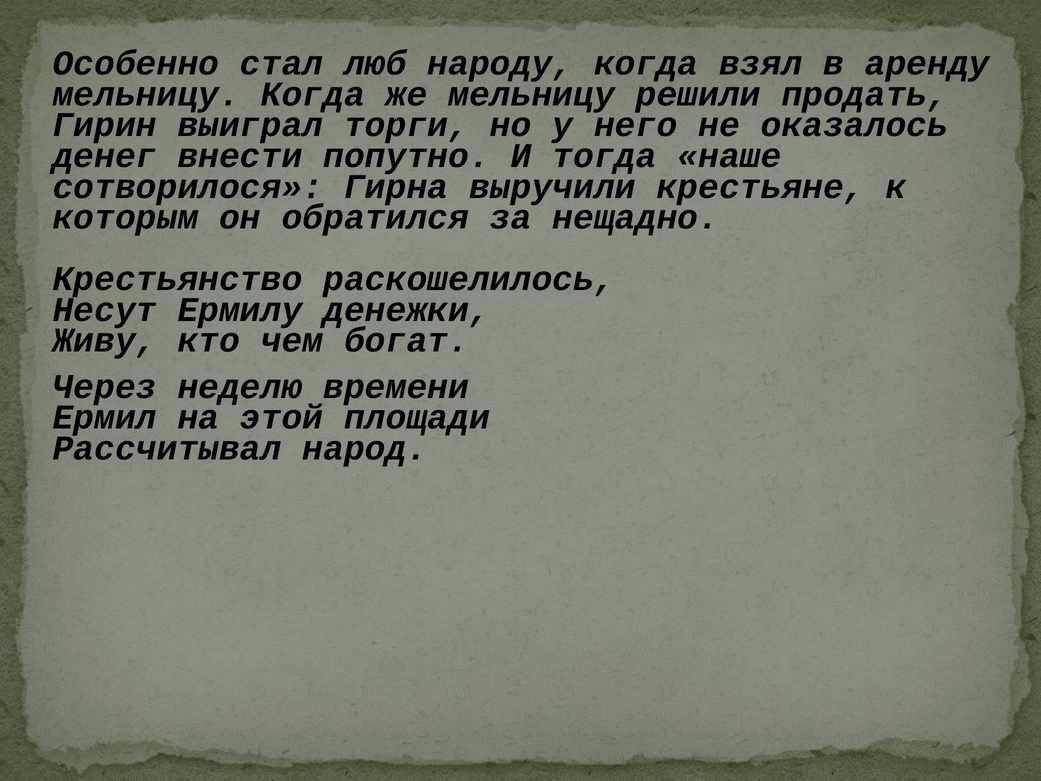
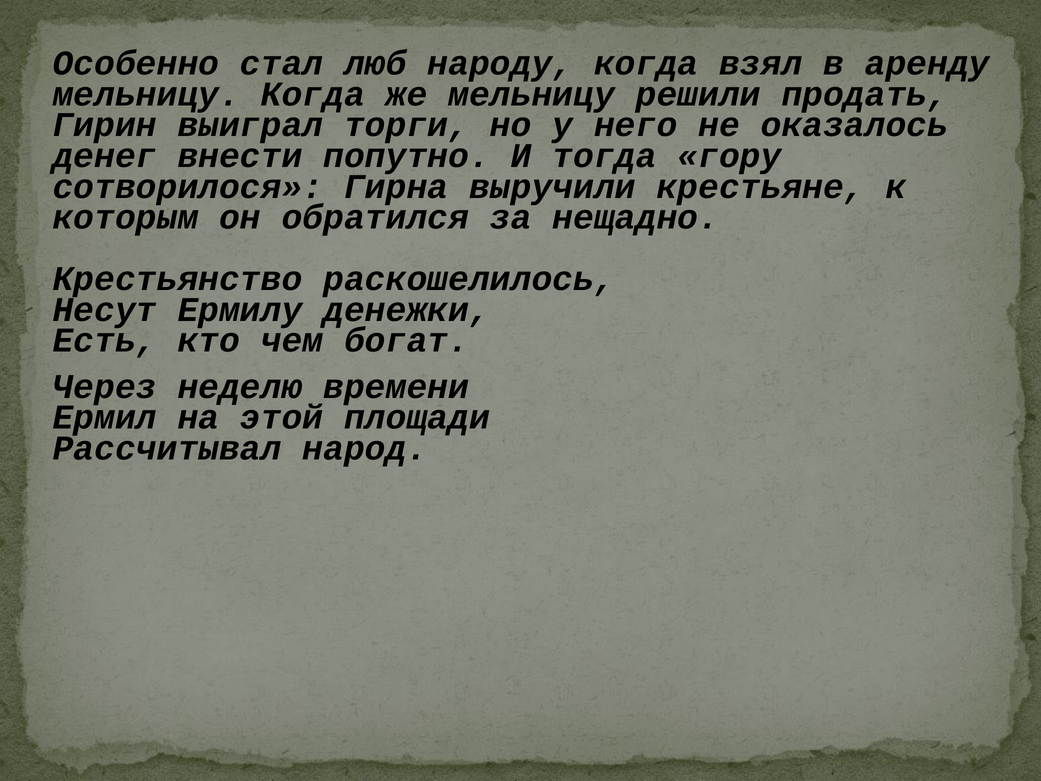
наше: наше -> гору (729, 156)
Живу: Живу -> Есть (105, 340)
